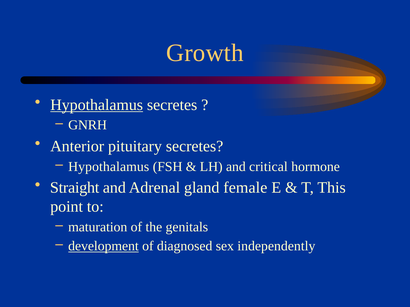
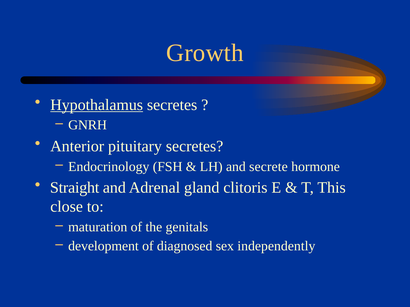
Hypothalamus: Hypothalamus -> Endocrinology (109, 167)
critical: critical -> secrete (268, 167)
female: female -> clitoris (245, 188)
point: point -> close (67, 207)
development underline: present -> none (103, 247)
